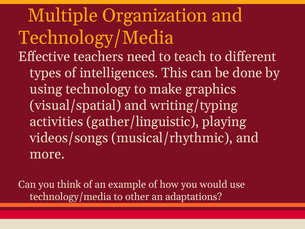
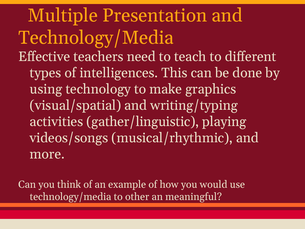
Organization: Organization -> Presentation (155, 15)
adaptations: adaptations -> meaningful (194, 197)
